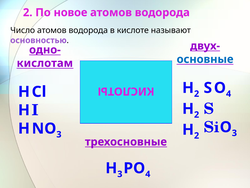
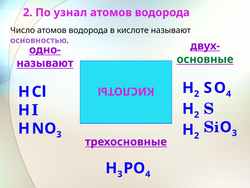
новое: новое -> узнал (70, 12)
основные colour: blue -> green (205, 59)
кислотам: кислотам -> называют (45, 63)
